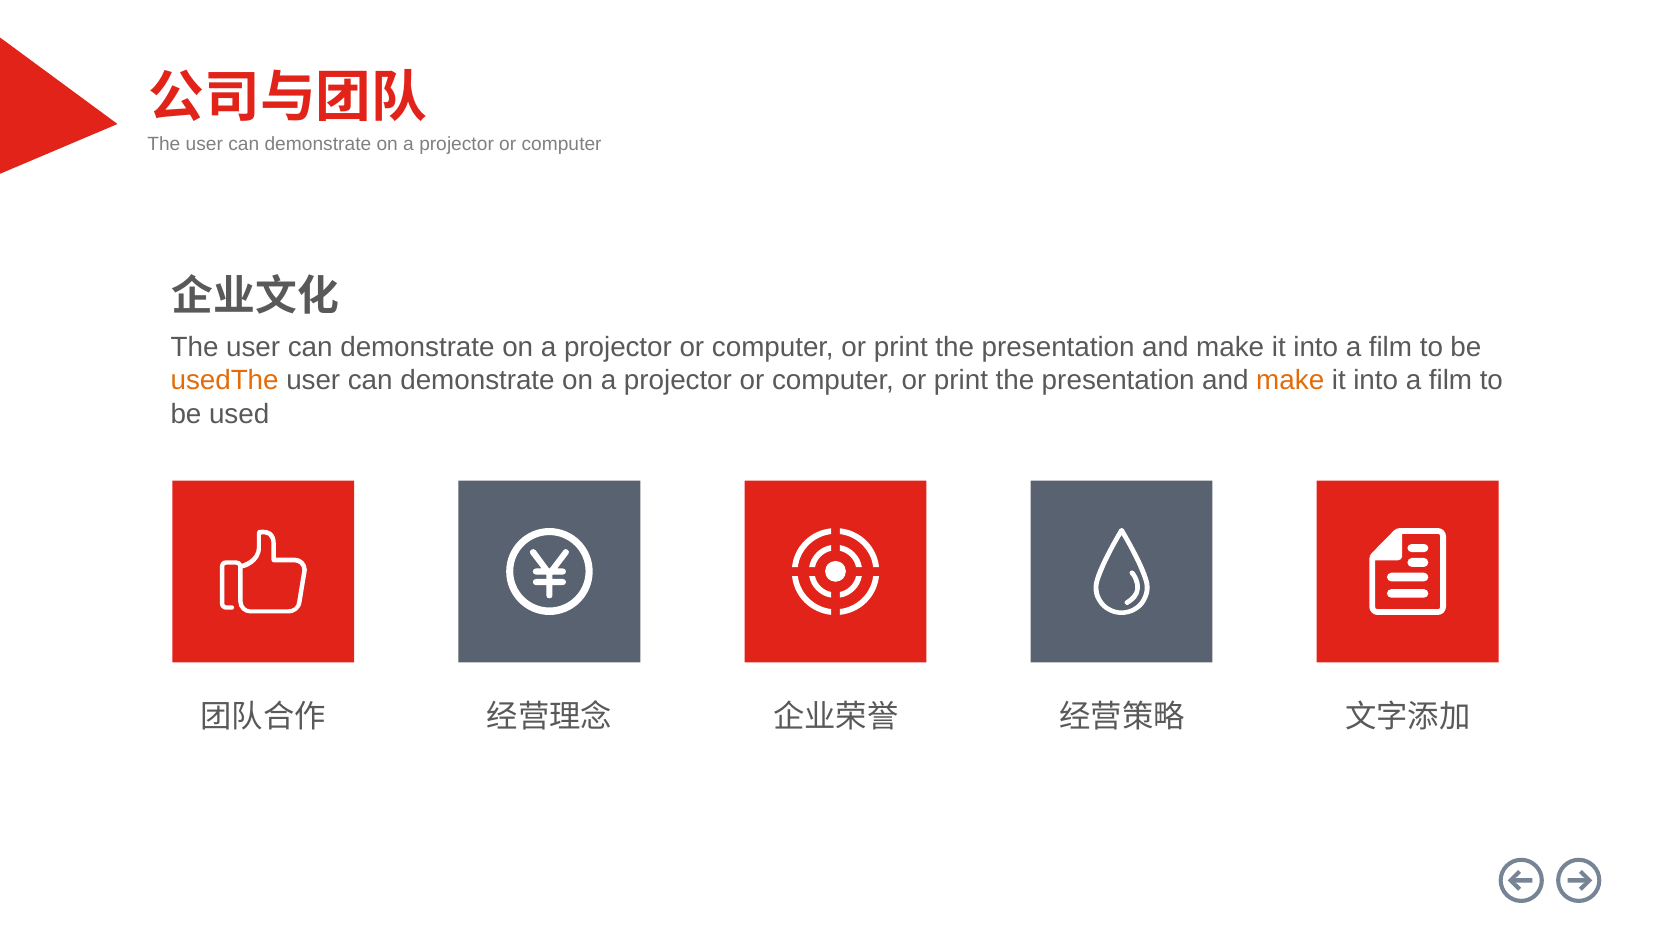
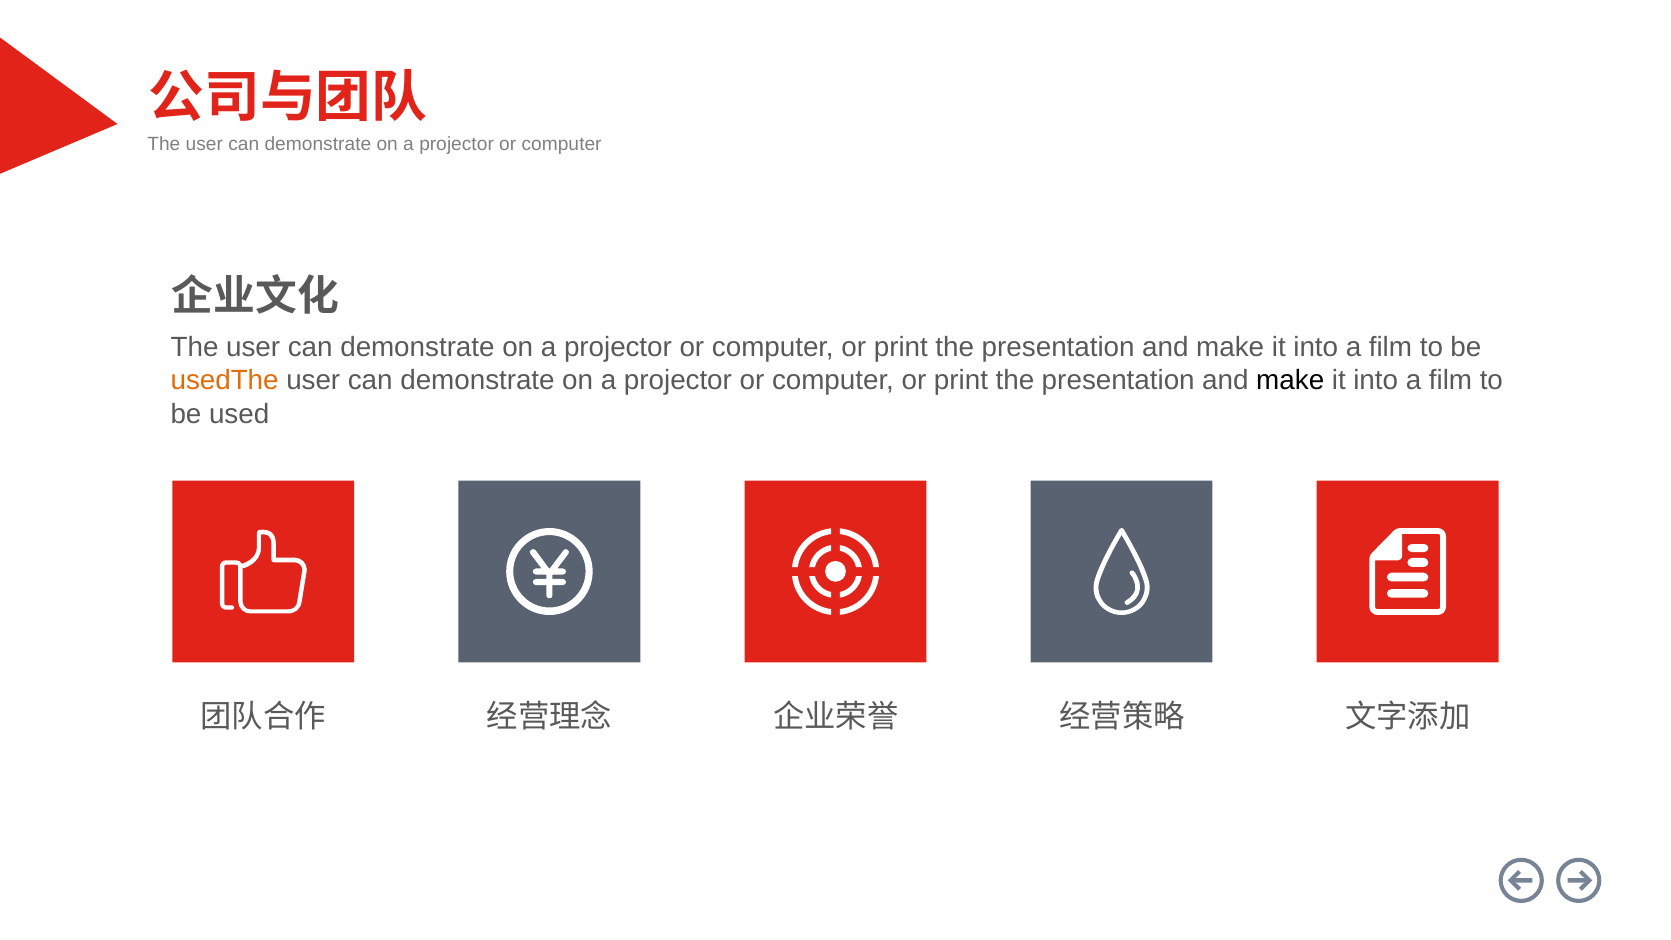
make colour: orange -> black (1290, 381)
